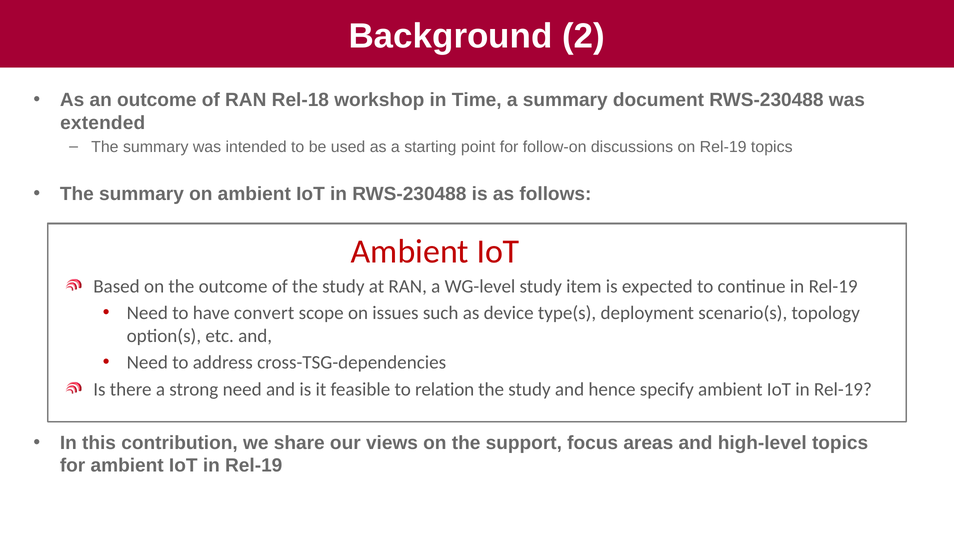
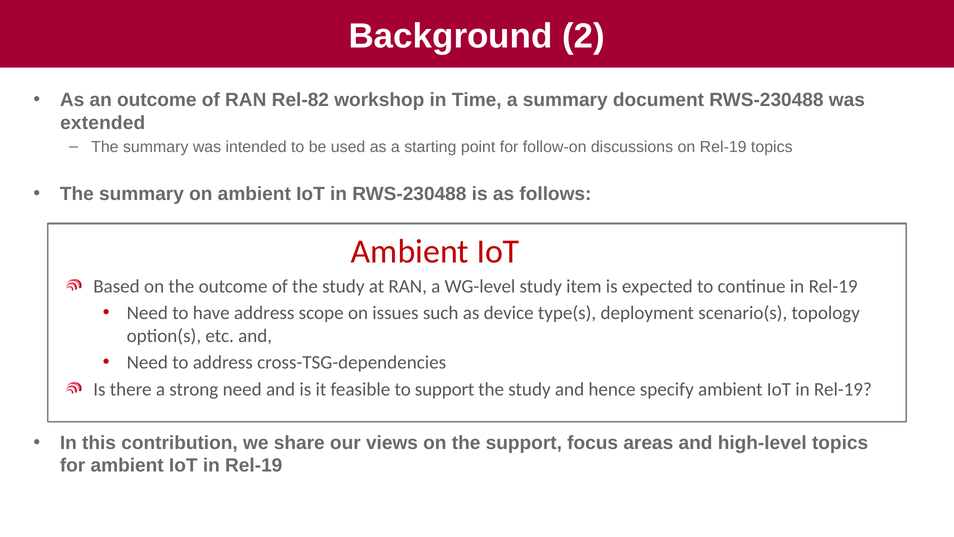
Rel-18: Rel-18 -> Rel-82 (300, 100)
have convert: convert -> address (264, 313)
to relation: relation -> support (445, 389)
